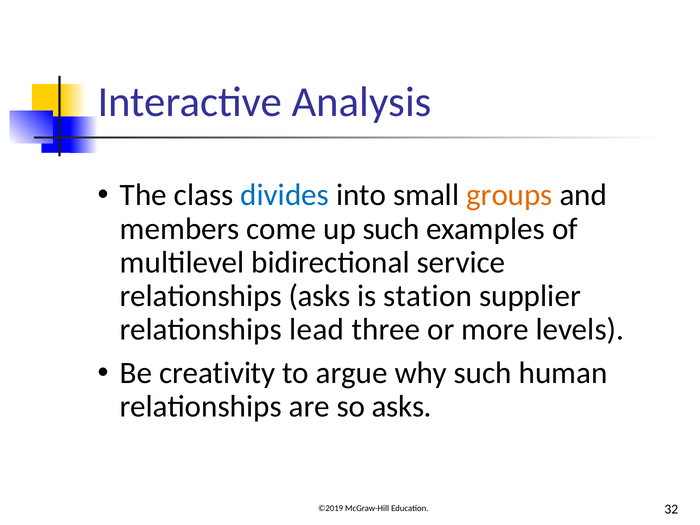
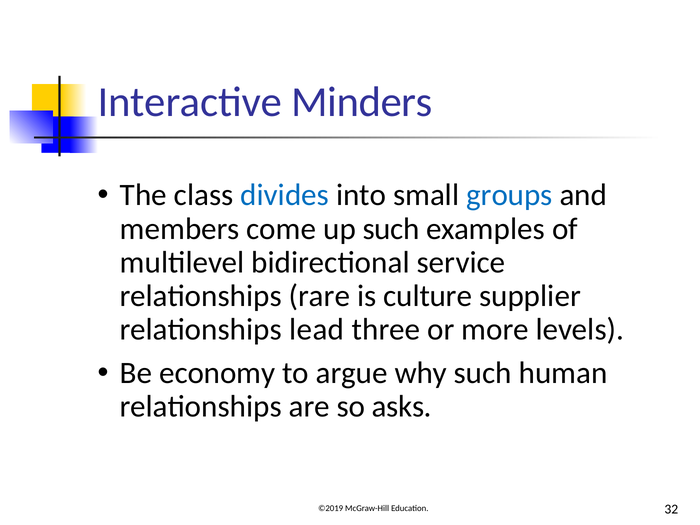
Analysis: Analysis -> Minders (362, 102)
groups colour: orange -> blue (509, 195)
relationships asks: asks -> rare (319, 296)
station: station -> culture (428, 296)
creativity: creativity -> economy (217, 373)
